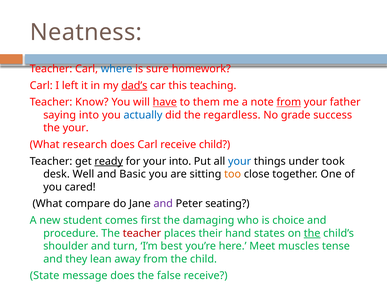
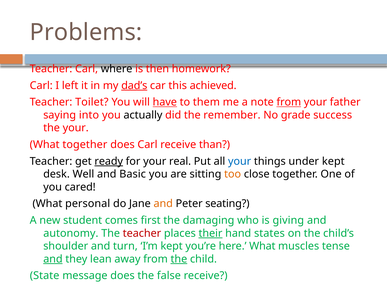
Neatness: Neatness -> Problems (86, 32)
where colour: blue -> black (117, 69)
sure: sure -> then (157, 69)
teaching: teaching -> achieved (213, 86)
Know: Know -> Toilet (92, 102)
actually colour: blue -> black (143, 115)
regardless: regardless -> remember (232, 115)
What research: research -> together (85, 145)
receive child: child -> than (215, 145)
your into: into -> real (180, 161)
under took: took -> kept (333, 161)
compare: compare -> personal (88, 204)
and colour: purple -> orange (163, 204)
choice: choice -> giving (288, 221)
procedure: procedure -> autonomy (71, 233)
their underline: none -> present (210, 233)
the underline: present -> none (312, 233)
I’m best: best -> kept (172, 246)
here Meet: Meet -> What (262, 246)
and underline: none -> present (53, 259)
the underline: none -> present (179, 259)
